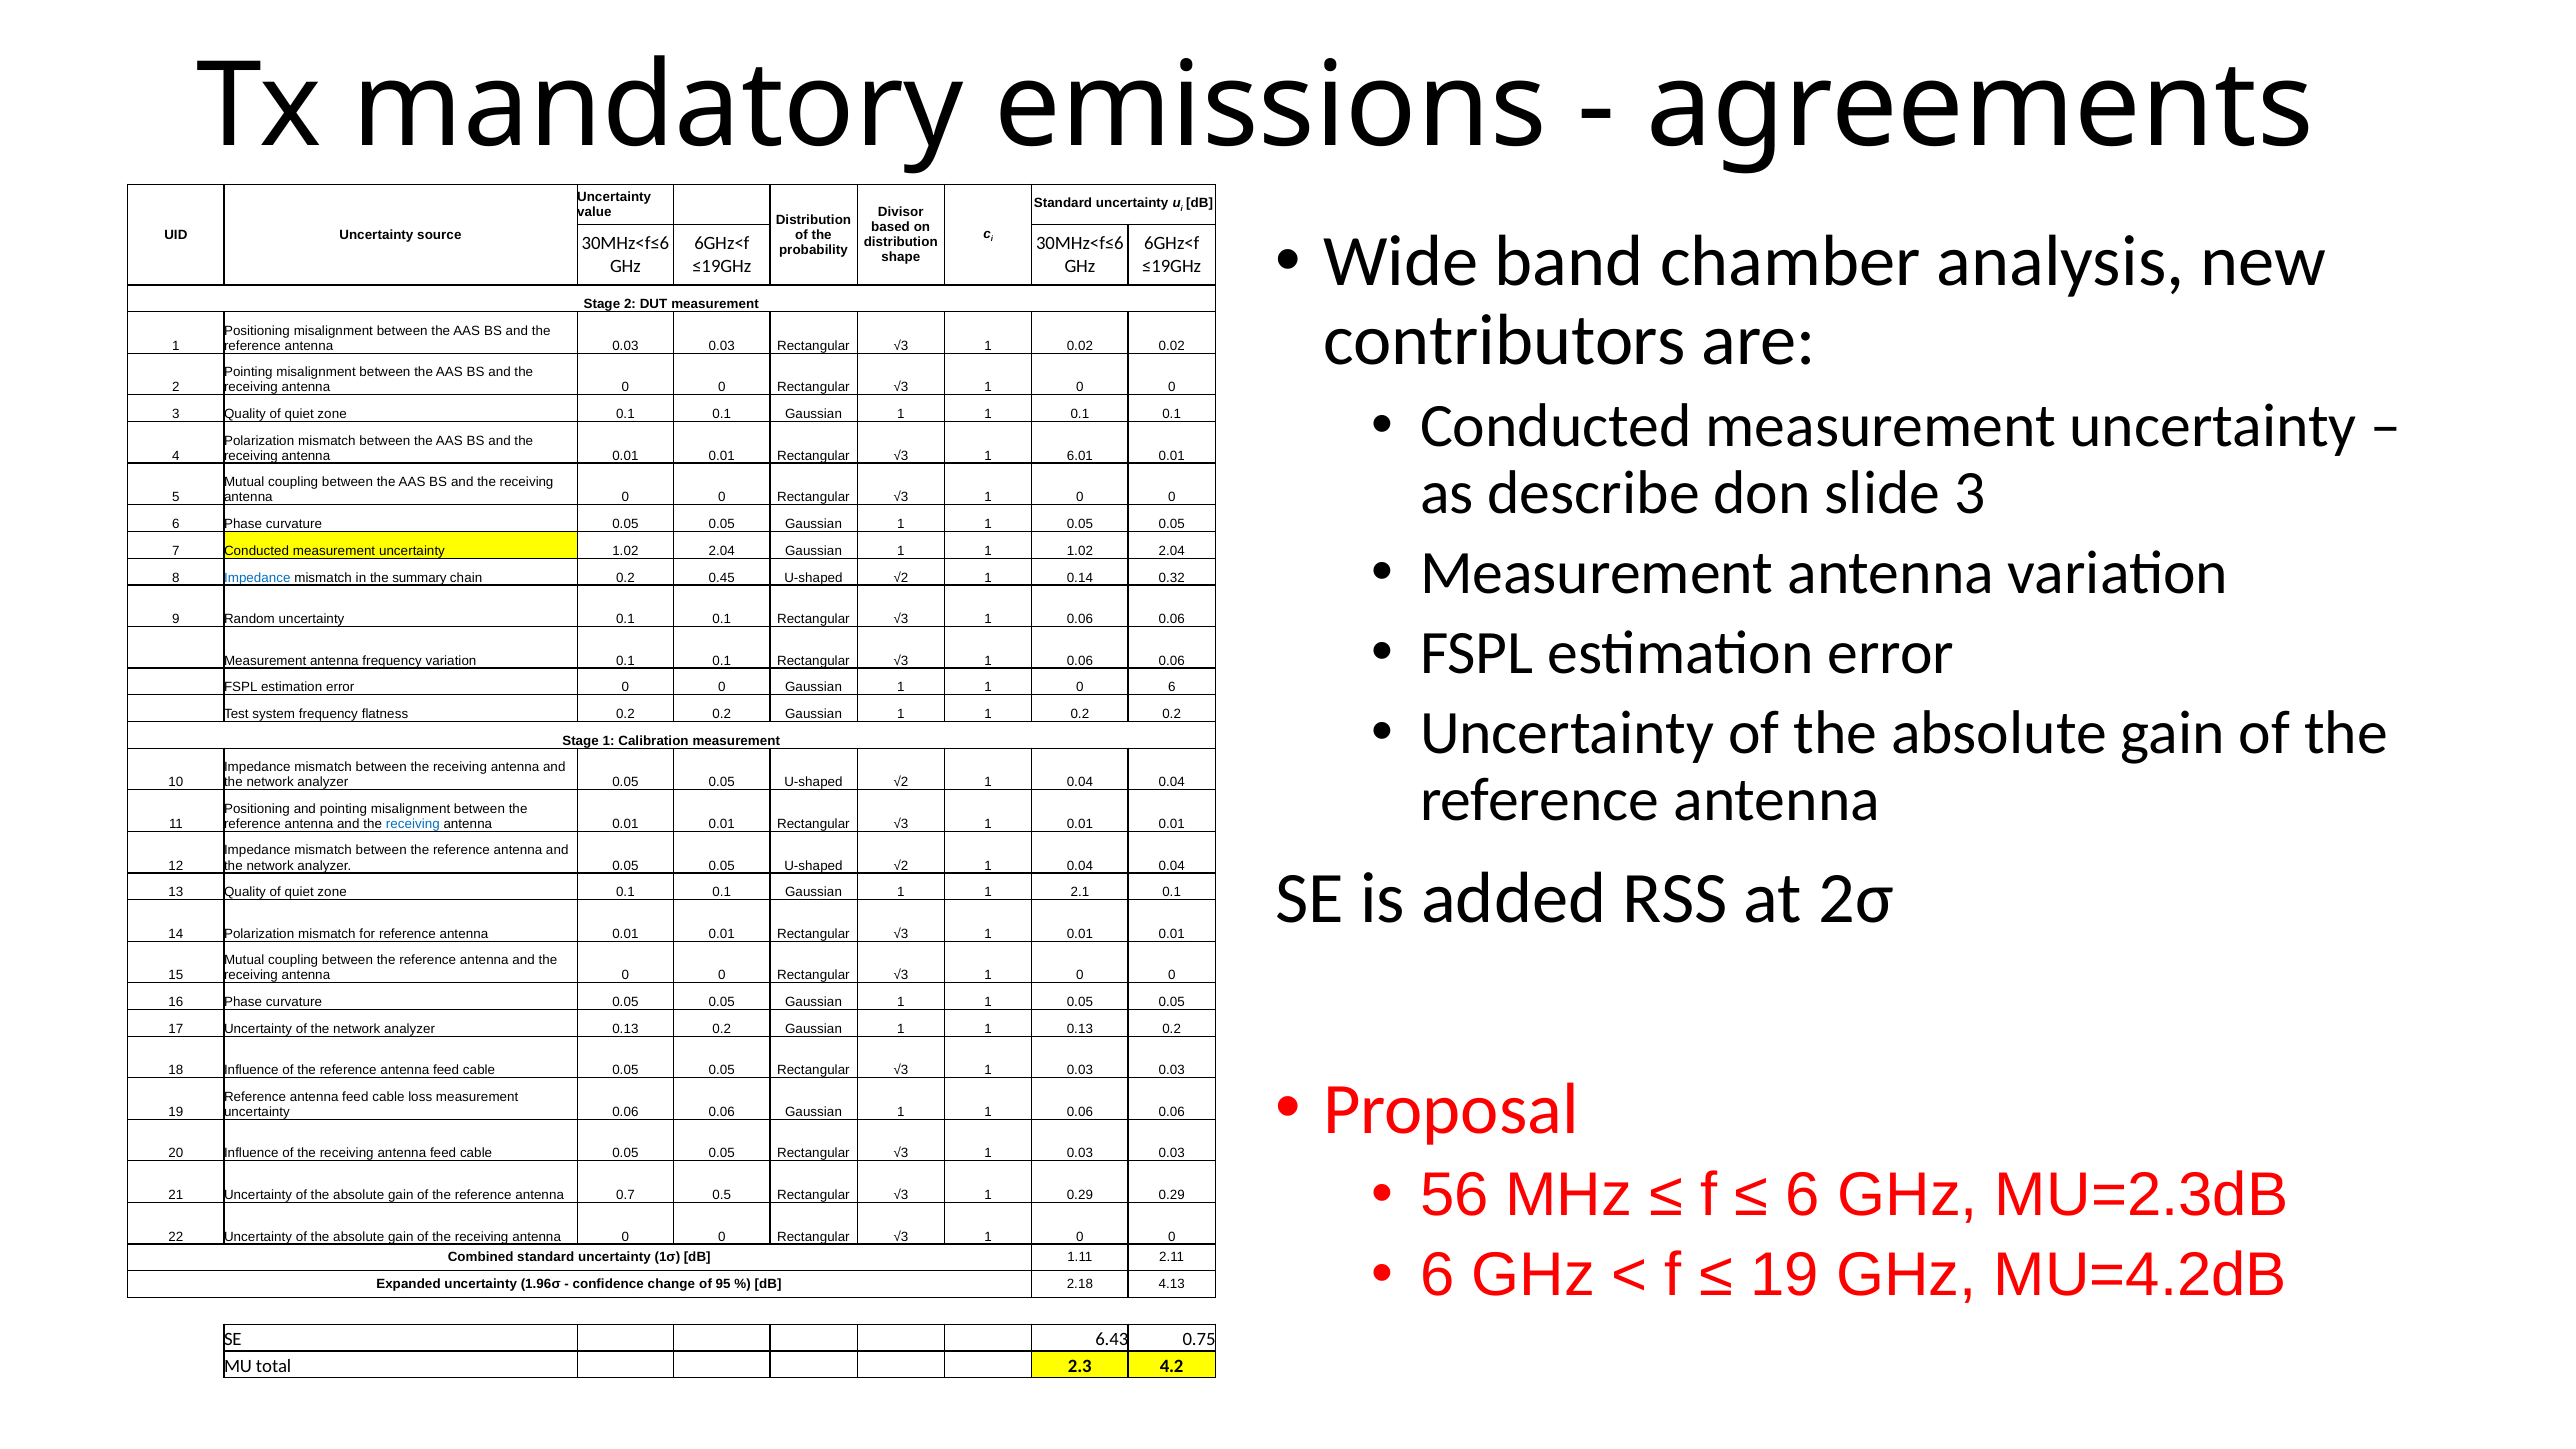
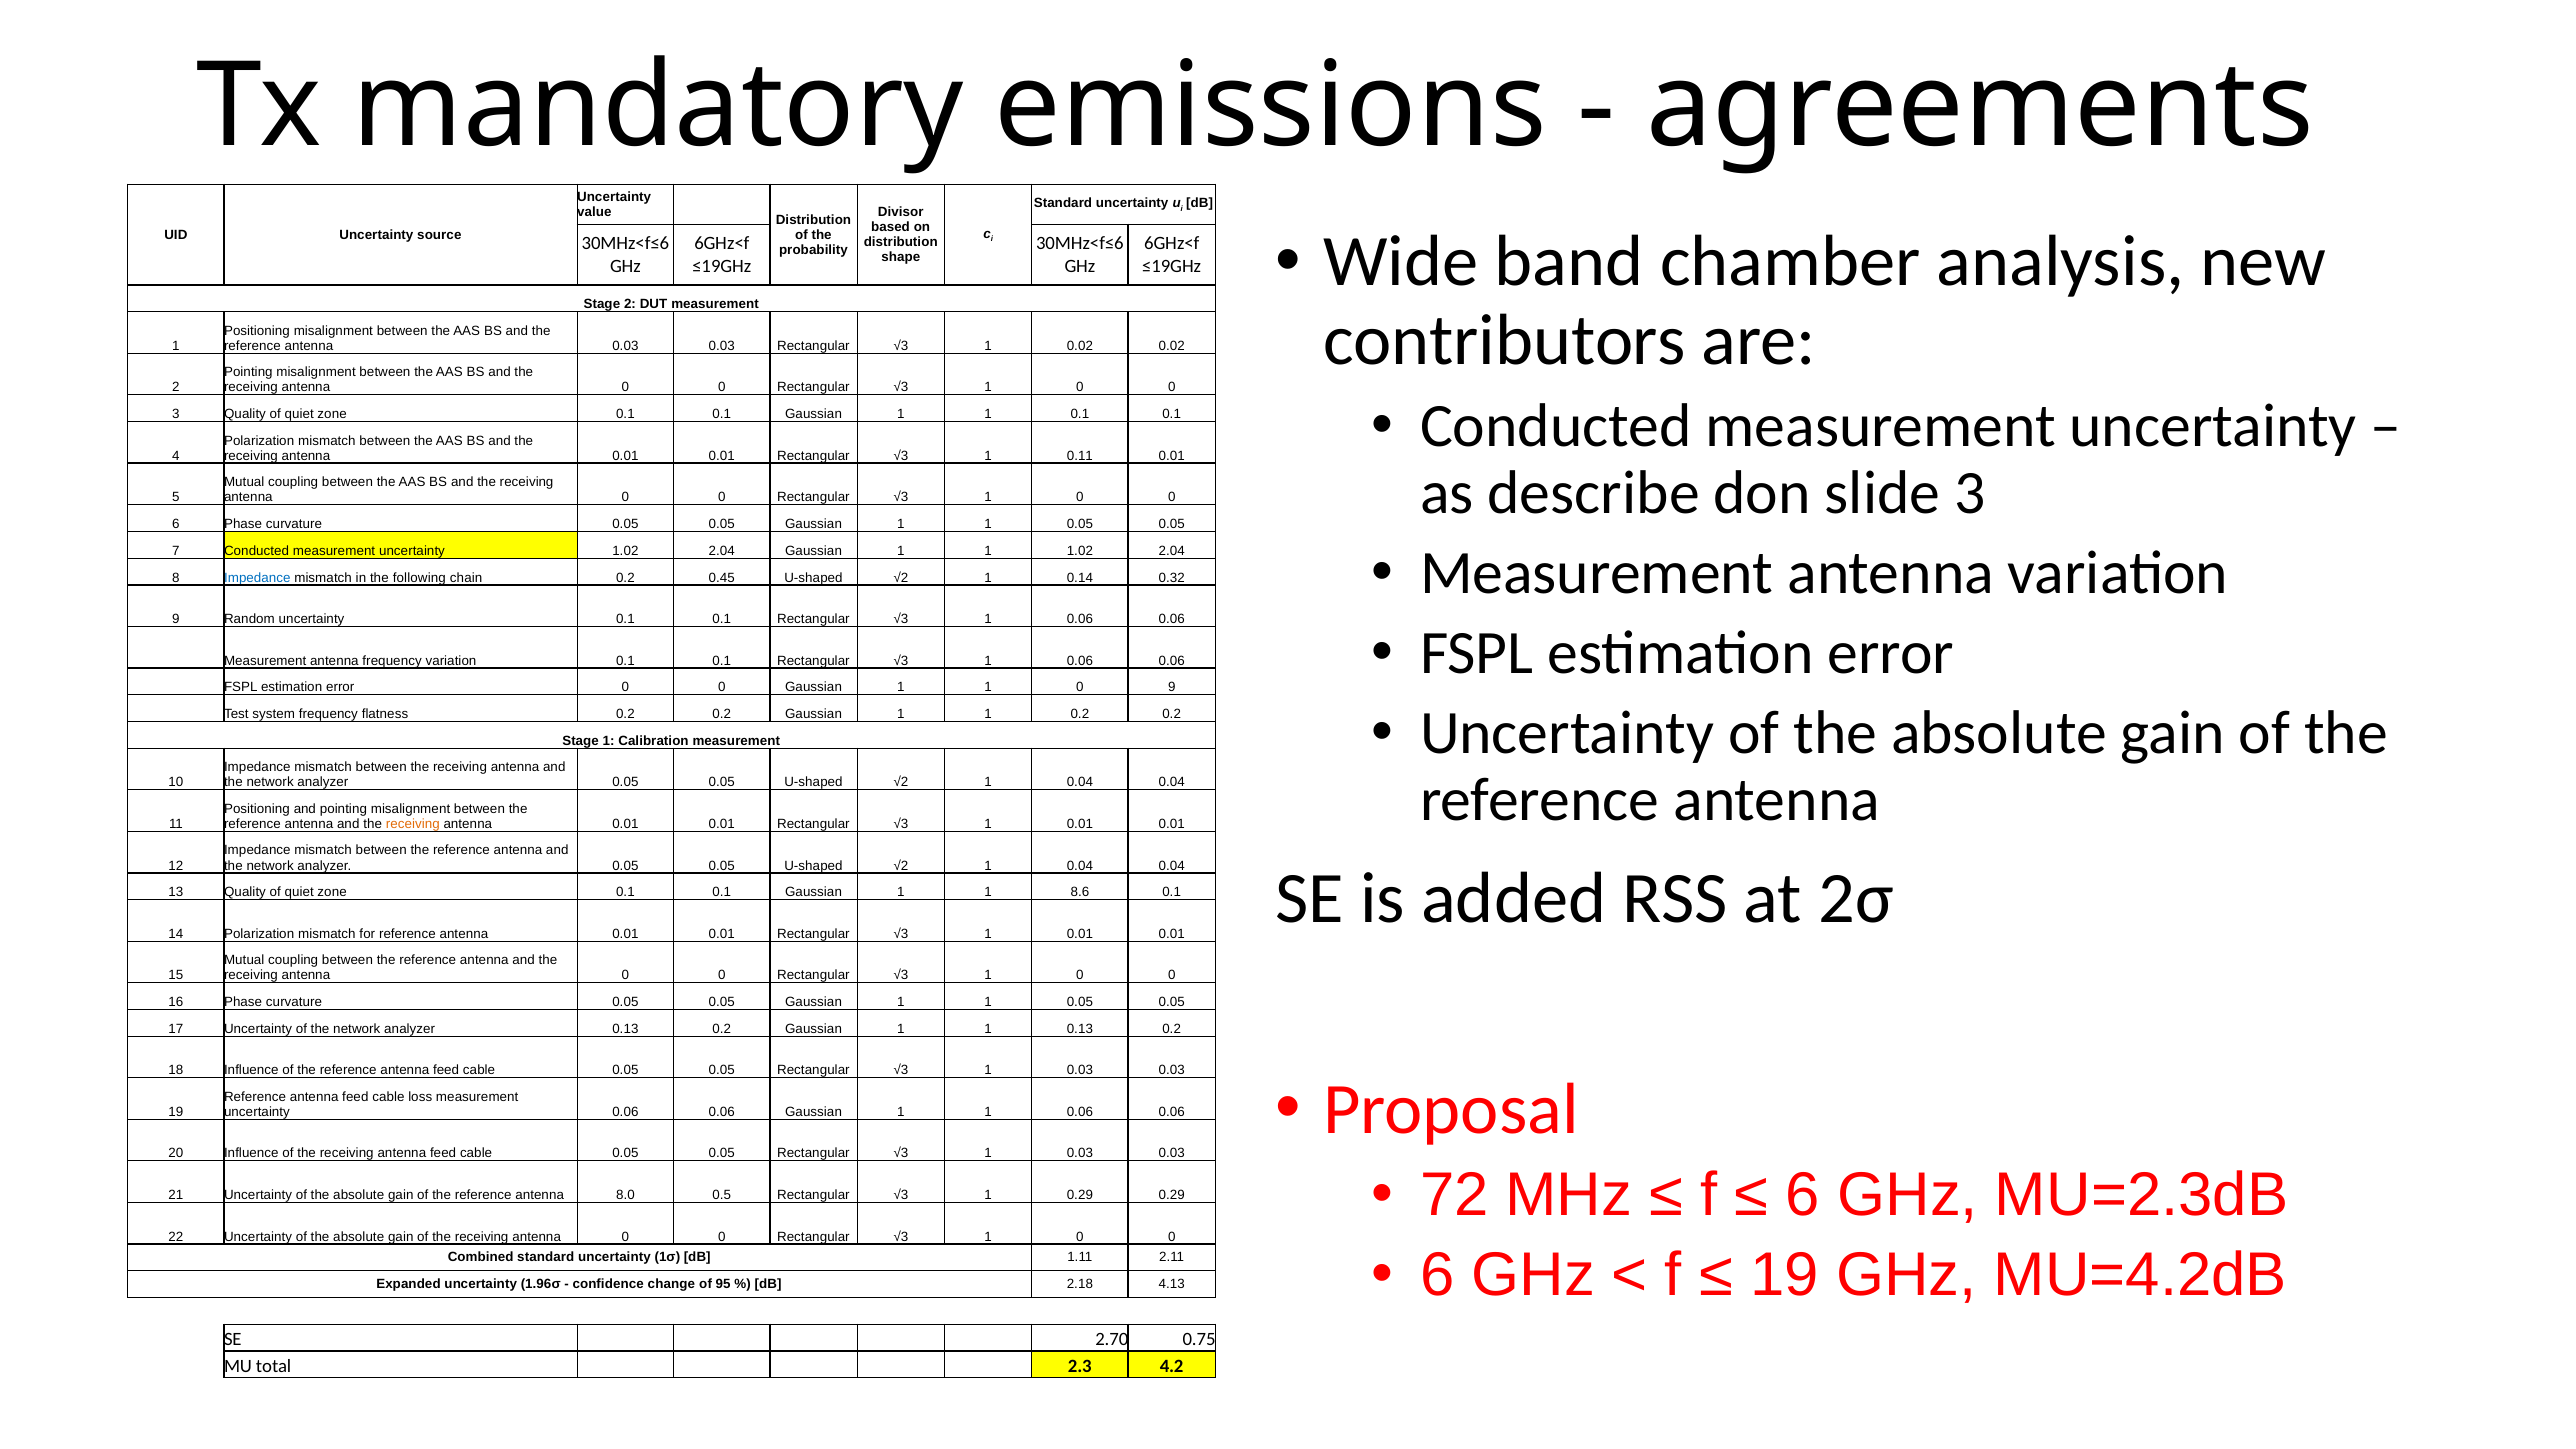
6.01: 6.01 -> 0.11 (1080, 456)
summary: summary -> following (419, 578)
1 0 6: 6 -> 9 (1172, 687)
receiving colour: blue -> orange (413, 824)
2.1: 2.1 -> 8.6 (1080, 892)
56: 56 -> 72 (1454, 1195)
0.7: 0.7 -> 8.0 (625, 1195)
6.43: 6.43 -> 2.70 (1112, 1340)
